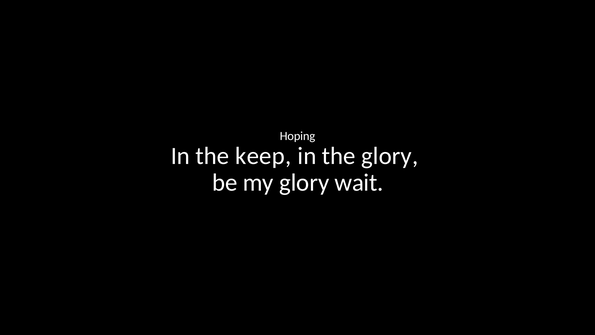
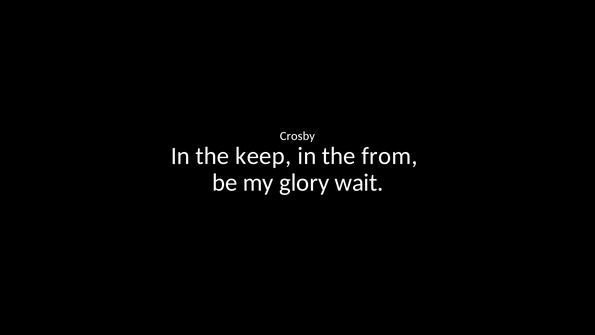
Hoping: Hoping -> Crosby (297, 136)
the glory: glory -> from (390, 156)
